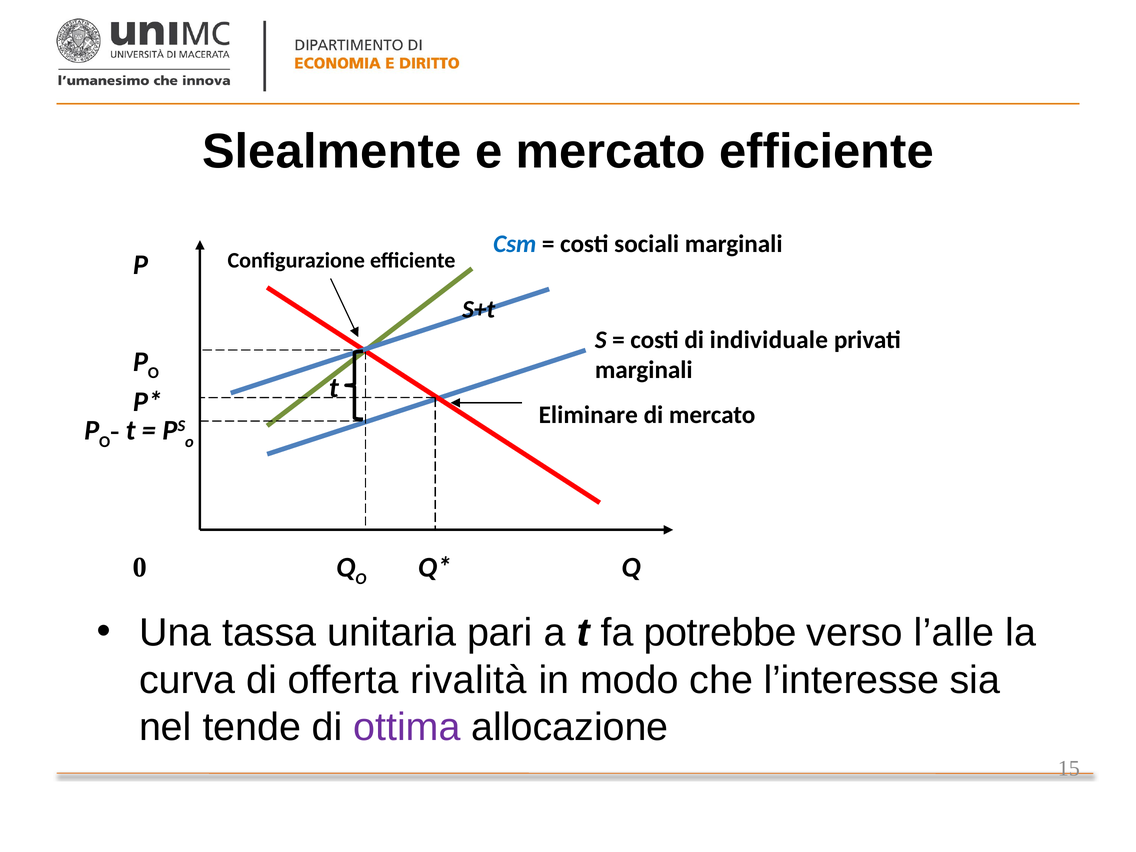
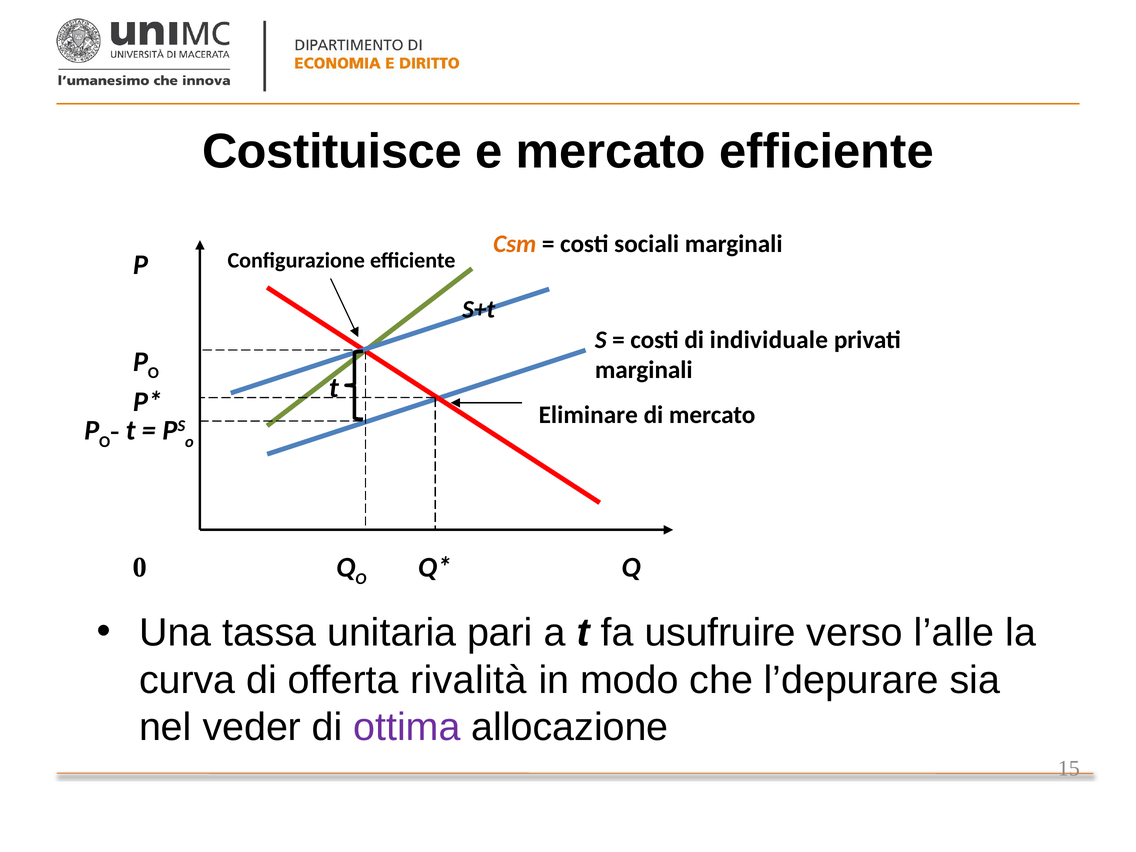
Slealmente: Slealmente -> Costituisce (332, 152)
Csm colour: blue -> orange (515, 244)
potrebbe: potrebbe -> usufruire (720, 633)
l’interesse: l’interesse -> l’depurare (851, 680)
tende: tende -> veder (252, 727)
